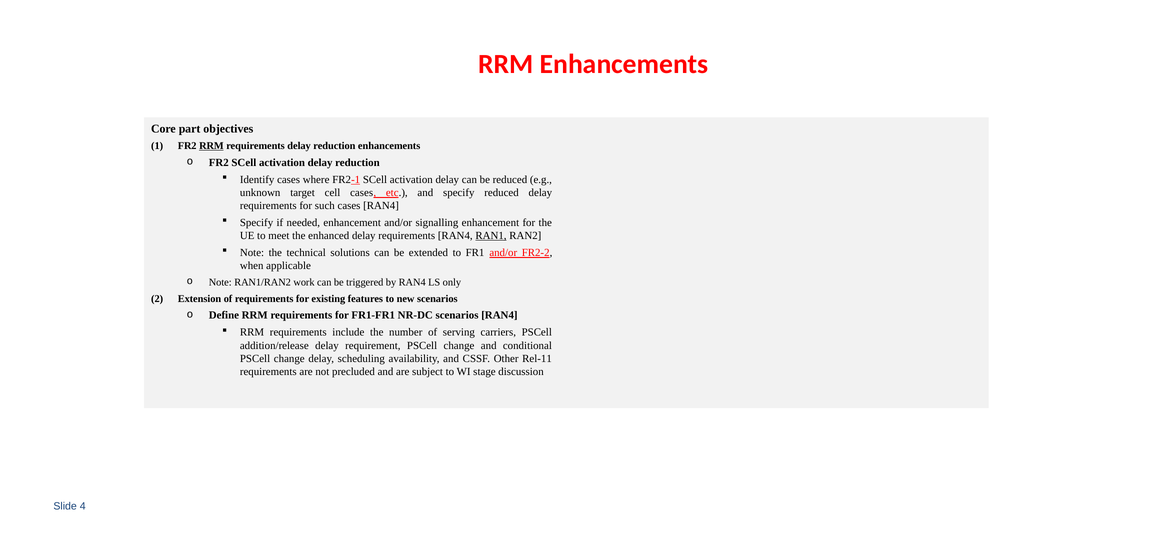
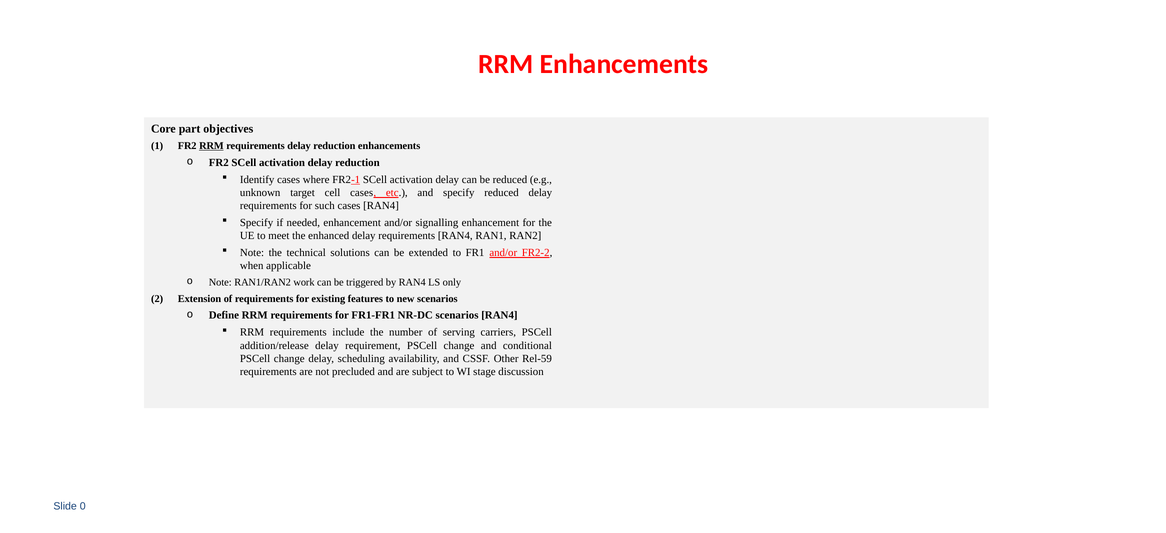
RAN1 underline: present -> none (491, 236)
Rel-11: Rel-11 -> Rel-59 (537, 359)
4: 4 -> 0 (83, 506)
